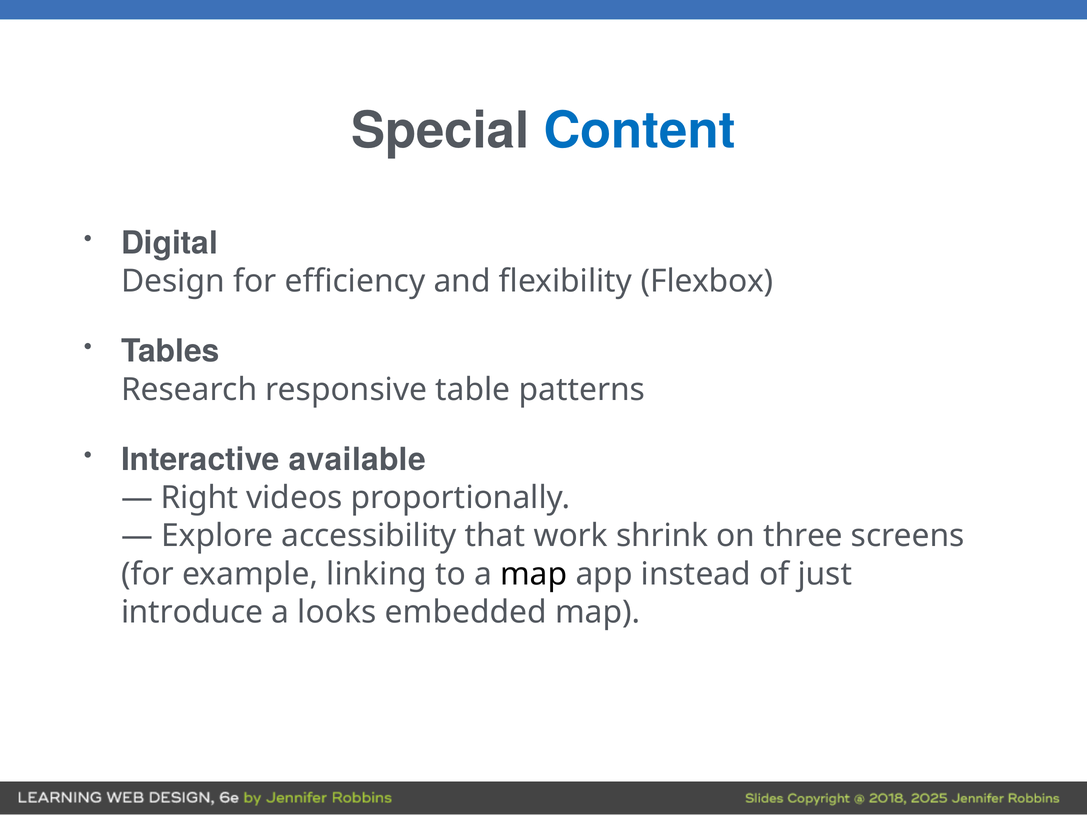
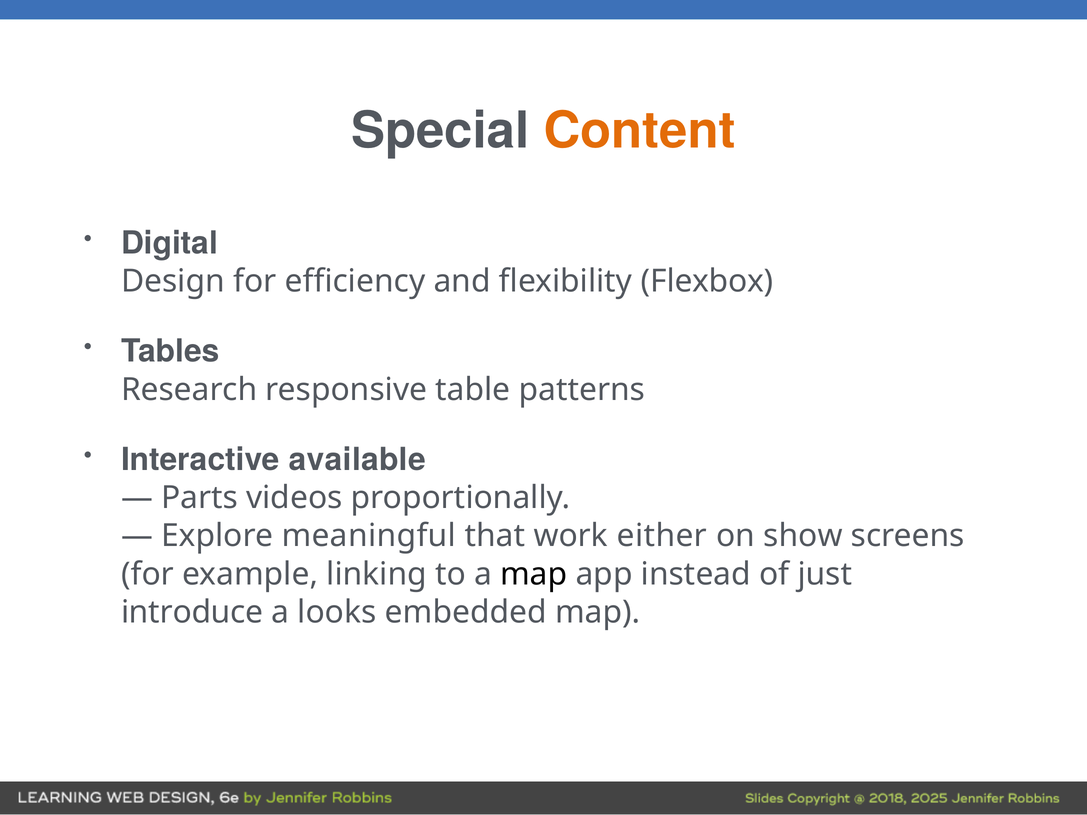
Content colour: blue -> orange (640, 131)
Right: Right -> Parts (200, 498)
accessibility: accessibility -> meaningful (369, 536)
shrink: shrink -> either (662, 536)
three: three -> show (803, 536)
